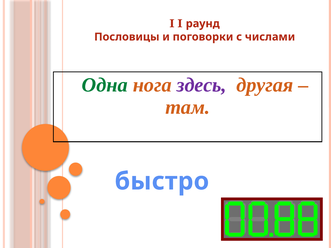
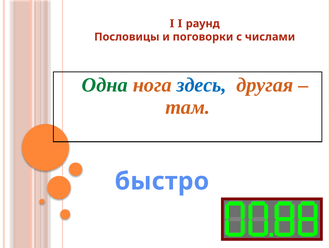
здесь colour: purple -> blue (202, 85)
